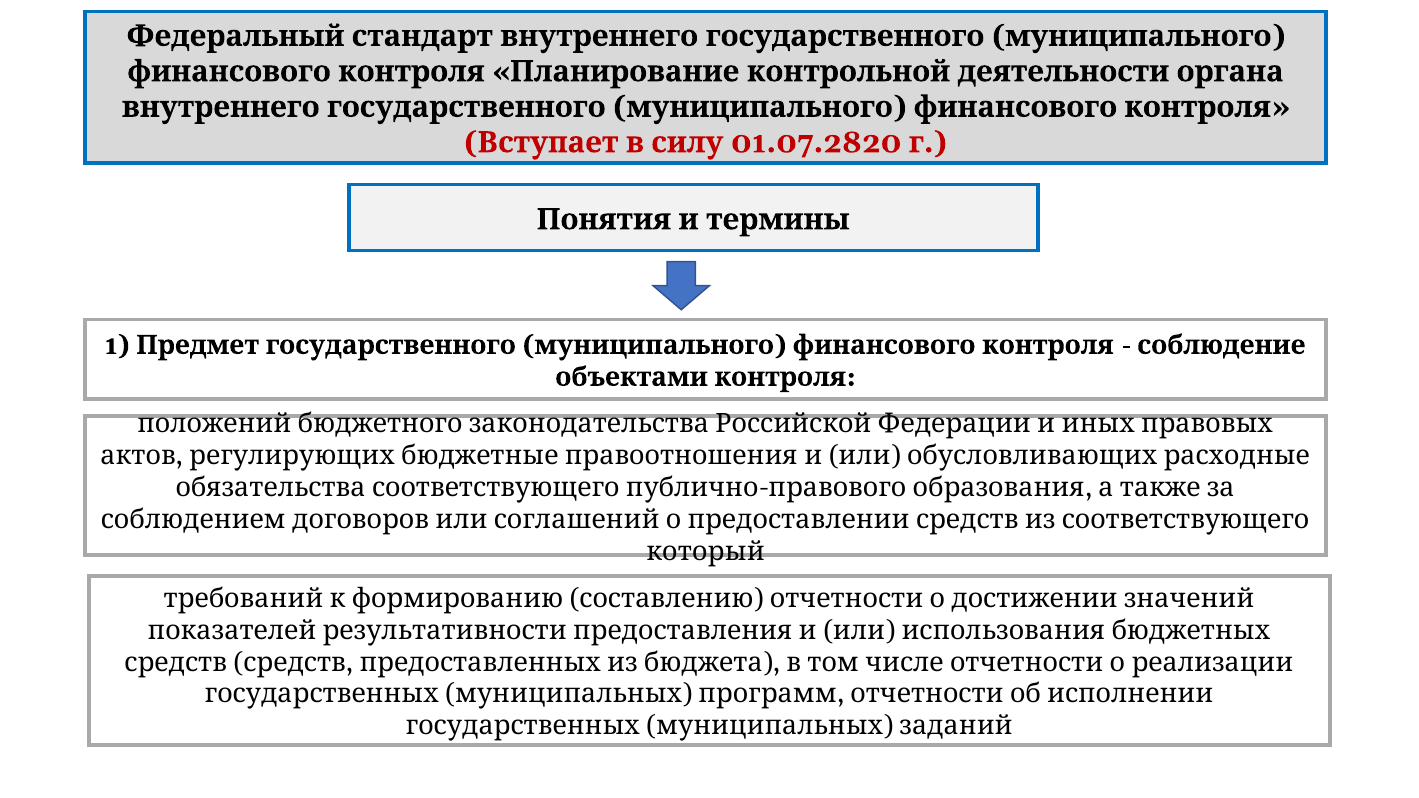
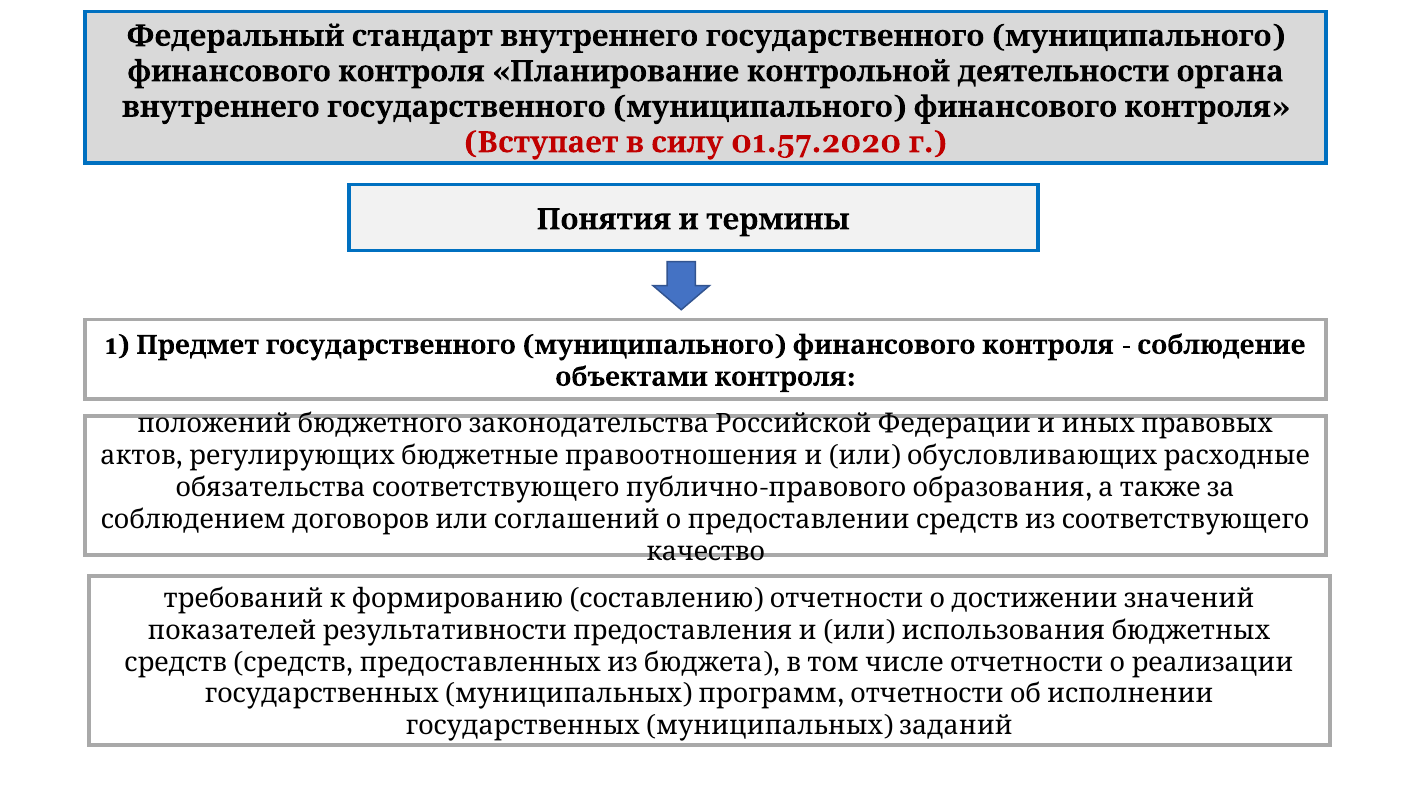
01.07.2820: 01.07.2820 -> 01.57.2020 (816, 143)
который: который -> качество (706, 552)
